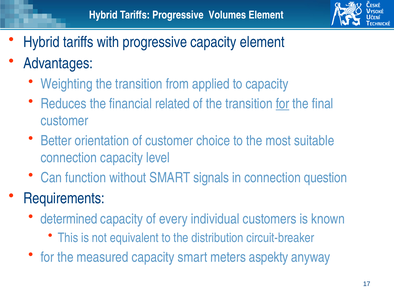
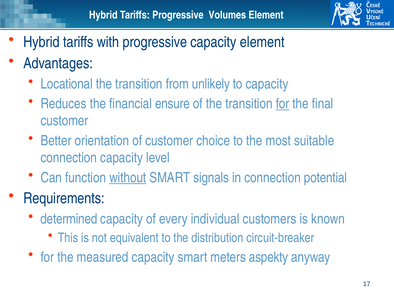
Weighting: Weighting -> Locational (67, 84)
applied: applied -> unlikely (211, 84)
related: related -> ensure (172, 104)
without underline: none -> present (128, 178)
question: question -> potential (325, 178)
